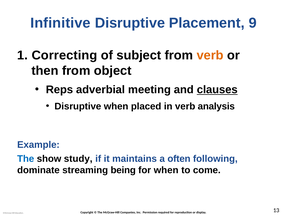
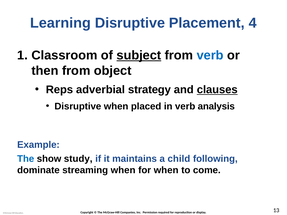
Infinitive: Infinitive -> Learning (60, 23)
9: 9 -> 4 (253, 23)
Correcting: Correcting -> Classroom (64, 55)
subject underline: none -> present (139, 55)
verb colour: orange -> blue (210, 55)
meeting: meeting -> strategy (150, 90)
often: often -> child (179, 159)
streaming being: being -> when (123, 170)
